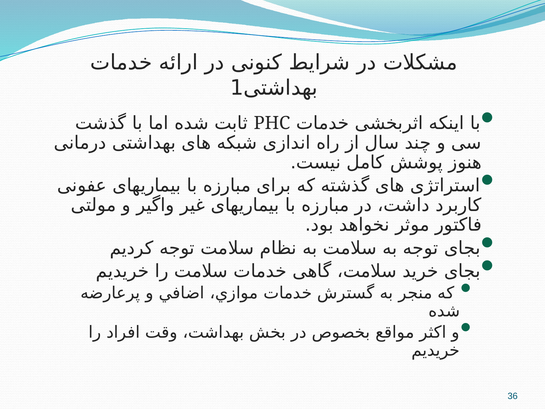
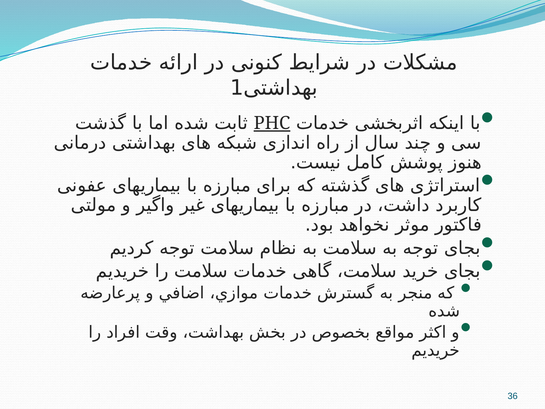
PHC underline: none -> present (272, 123)
